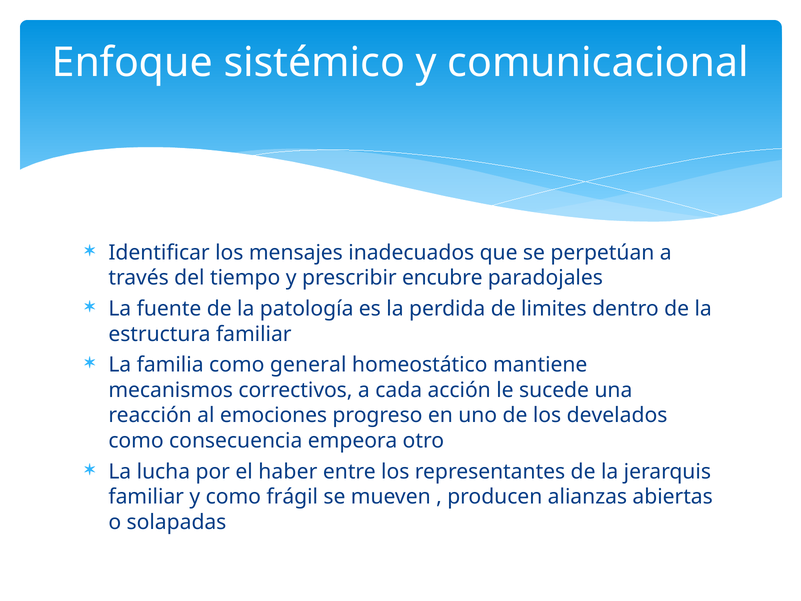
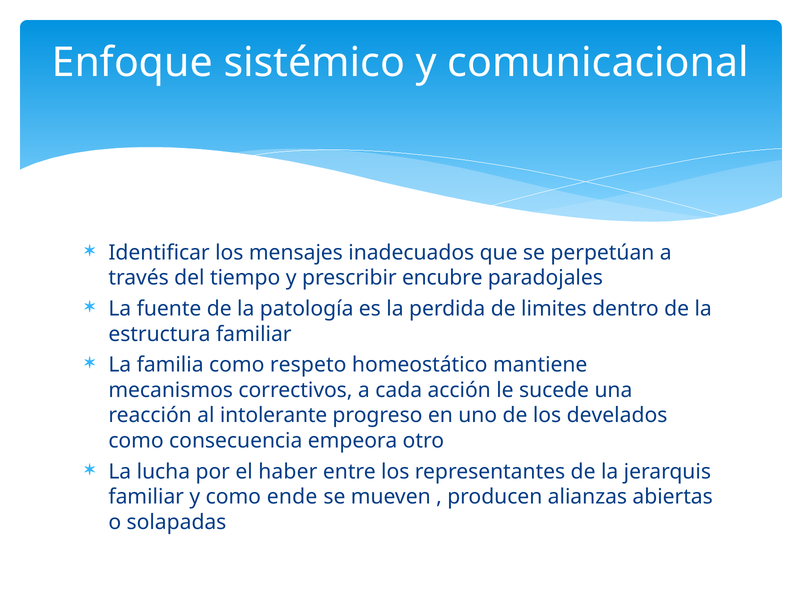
general: general -> respeto (308, 365)
emociones: emociones -> intolerante (274, 415)
frágil: frágil -> ende (292, 497)
